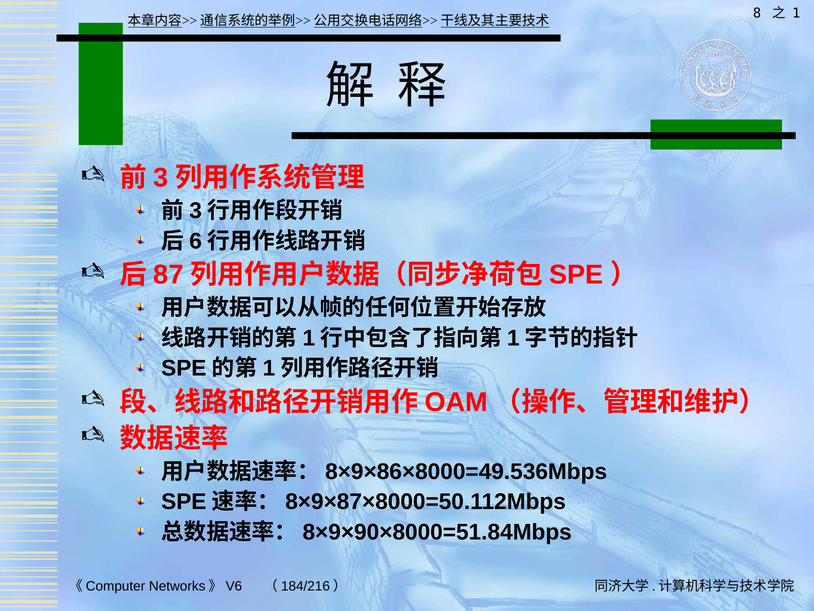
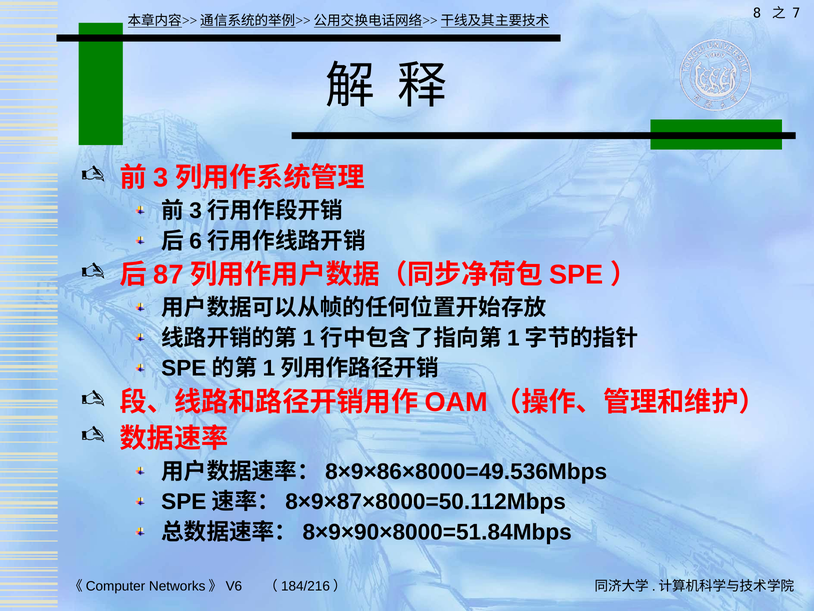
1: 1 -> 7 (796, 13)
